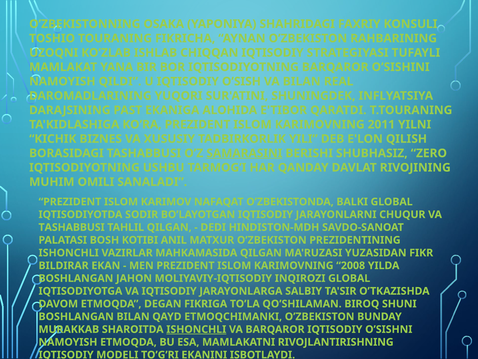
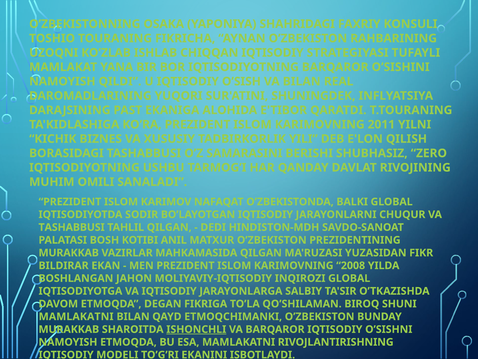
SAMARASINI underline: present -> none (244, 153)
ISHONCHLI: ISHONCHLI -> MURAKKAB (69, 252)
BOSHLANGAN: BOSHLANGAN -> MAMLAKATNI (76, 316)
